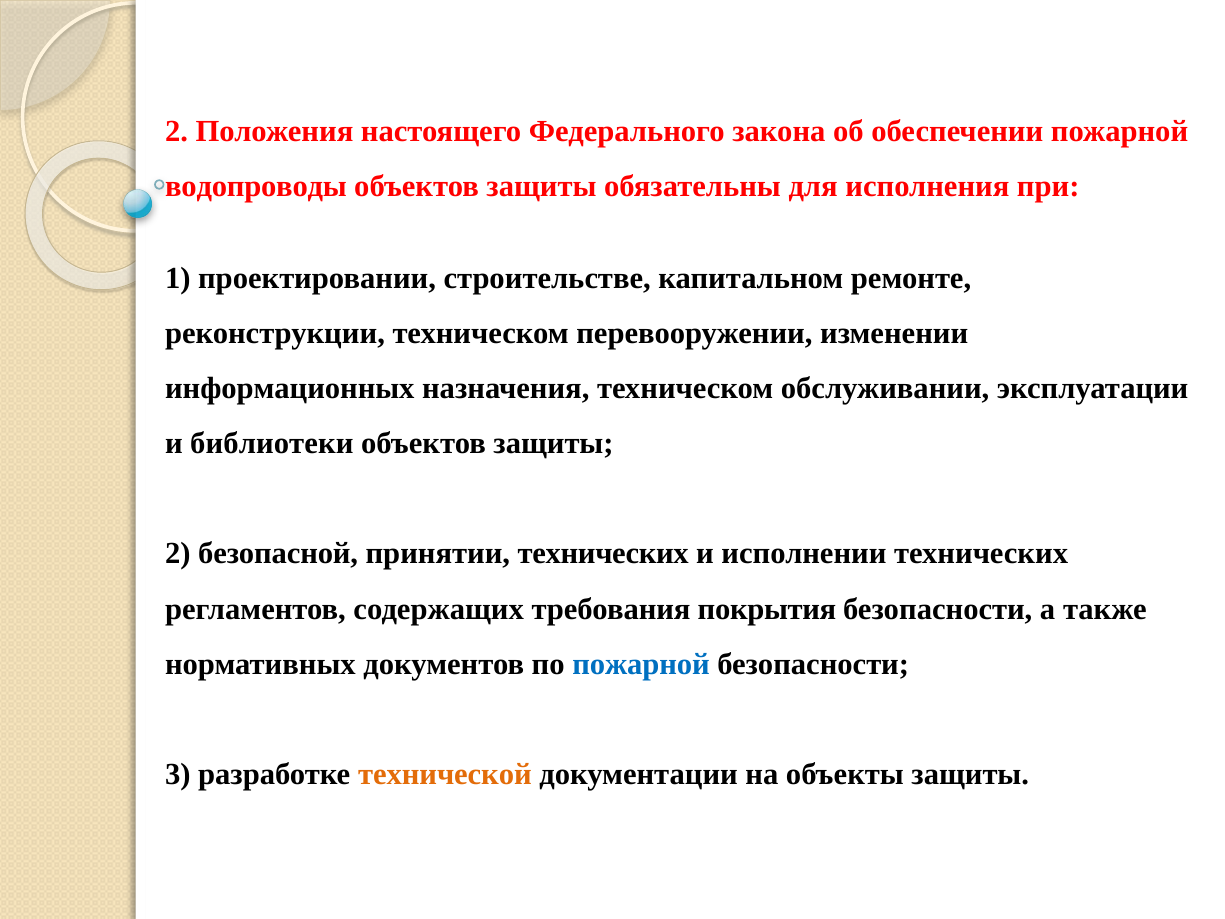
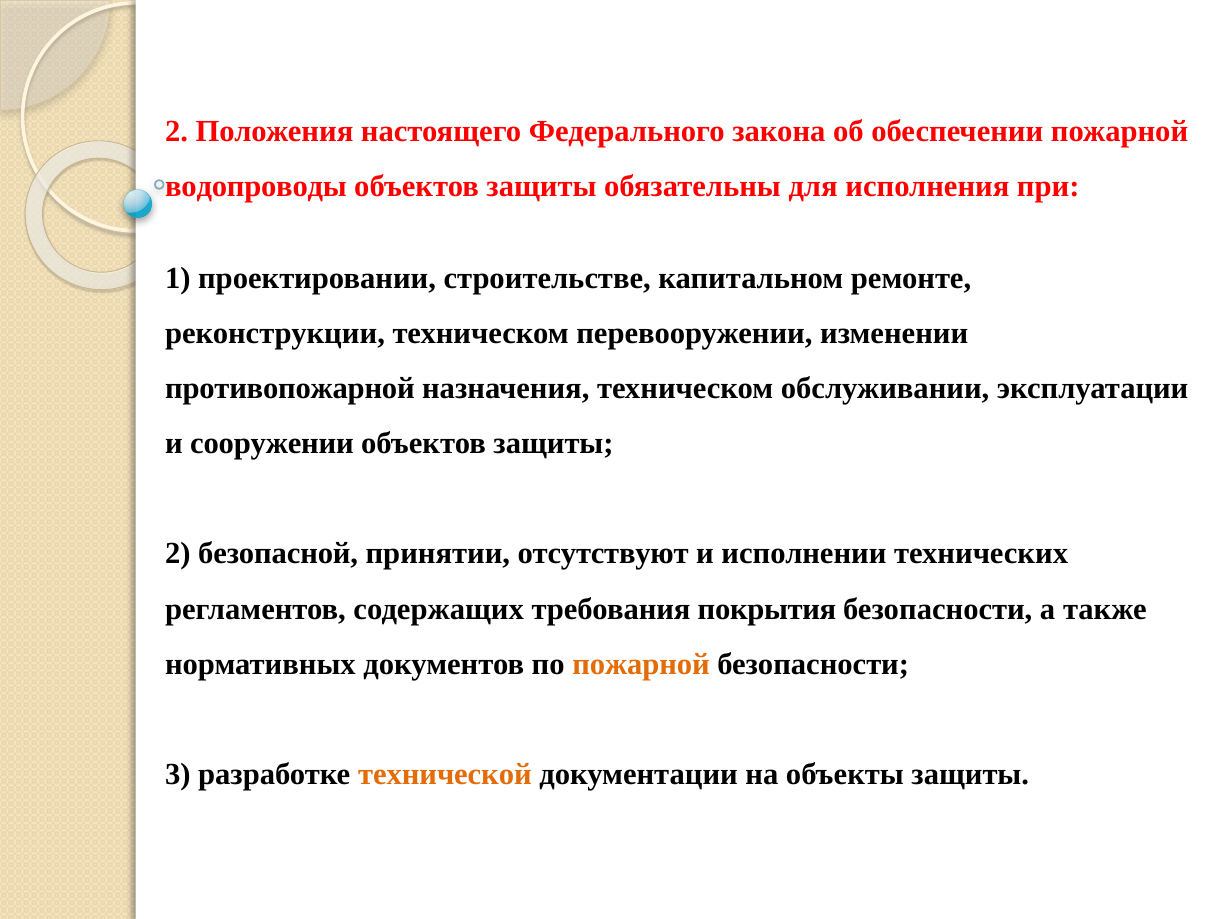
информационных: информационных -> противопожарной (290, 388)
библиотеки: библиотеки -> сооружении (272, 443)
принятии технических: технических -> отсутствуют (603, 554)
пожарной colour: blue -> orange (641, 664)
